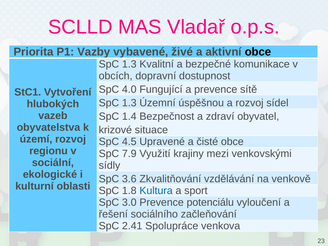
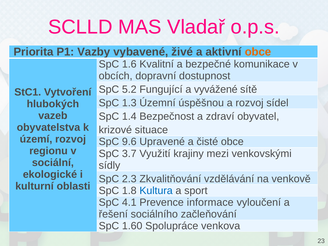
obce colour: black -> orange (258, 52)
1.3: 1.3 -> 1.6 (129, 64)
4.0: 4.0 -> 5.2 (129, 89)
a prevence: prevence -> vyvážené (216, 89)
4.5: 4.5 -> 9.6 (129, 142)
7.9: 7.9 -> 3.7 (129, 154)
3.6: 3.6 -> 2.3 (129, 179)
3.0: 3.0 -> 4.1 (129, 202)
potenciálu: potenciálu -> informace (210, 202)
2.41: 2.41 -> 1.60 (132, 226)
